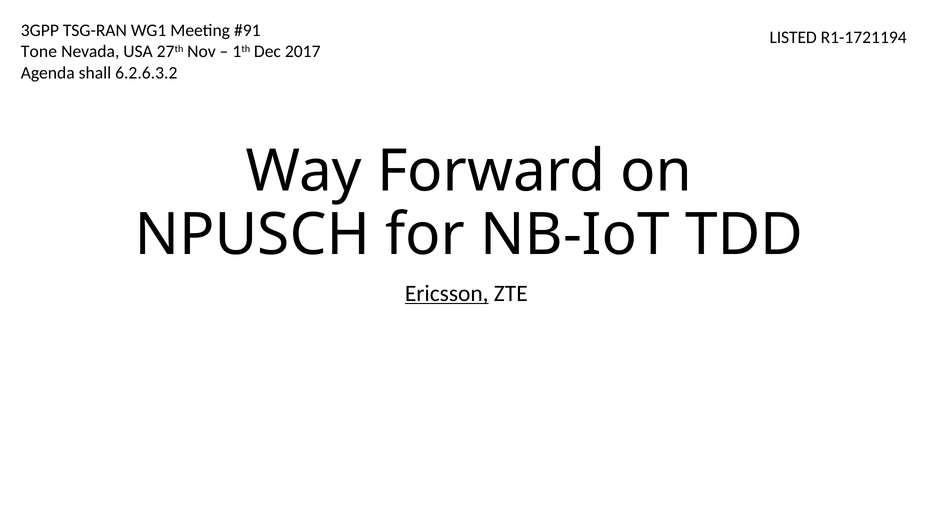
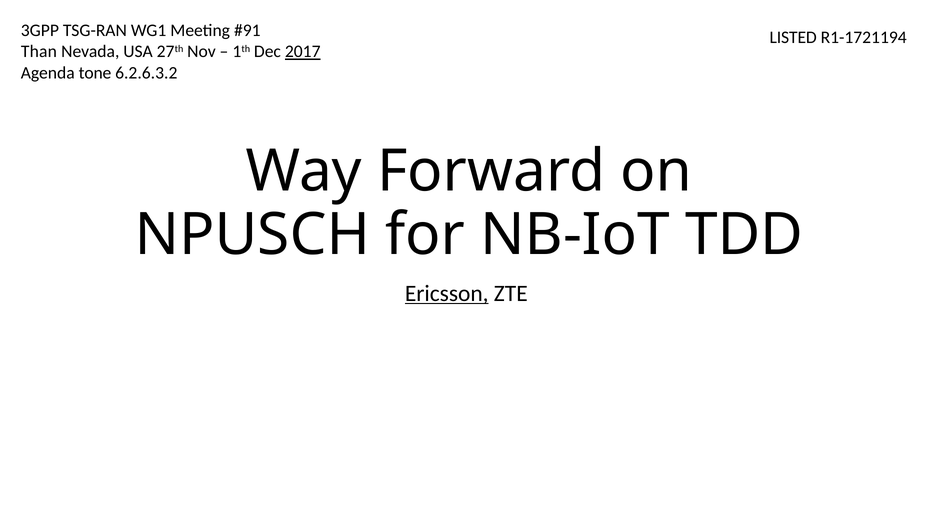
Tone: Tone -> Than (39, 52)
2017 underline: none -> present (303, 52)
shall: shall -> tone (95, 73)
